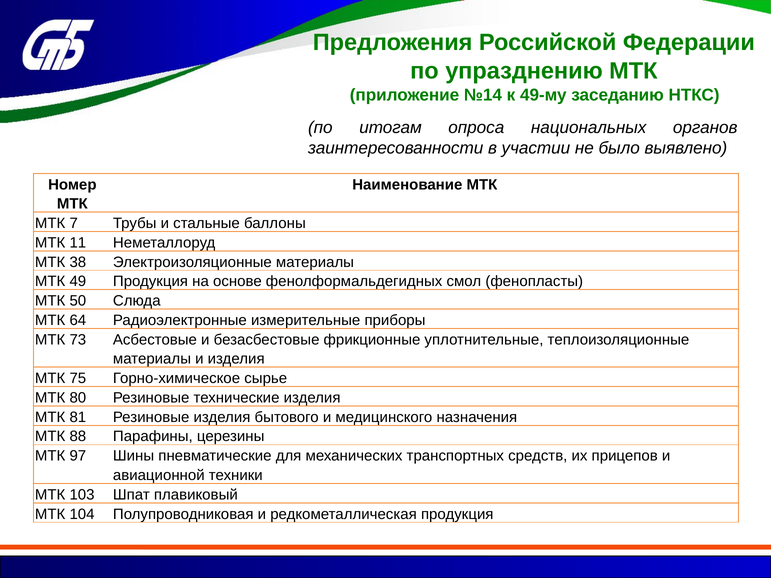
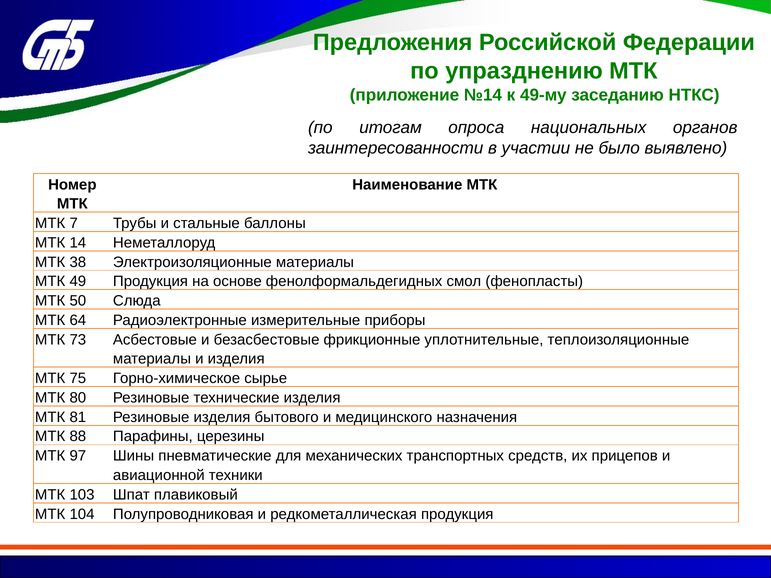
11: 11 -> 14 (78, 243)
